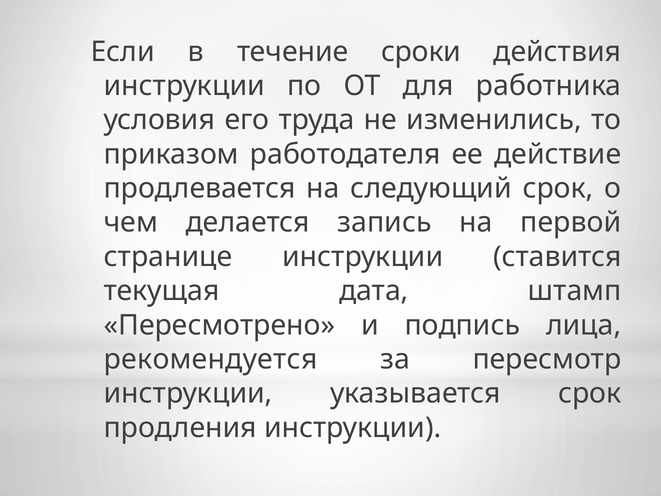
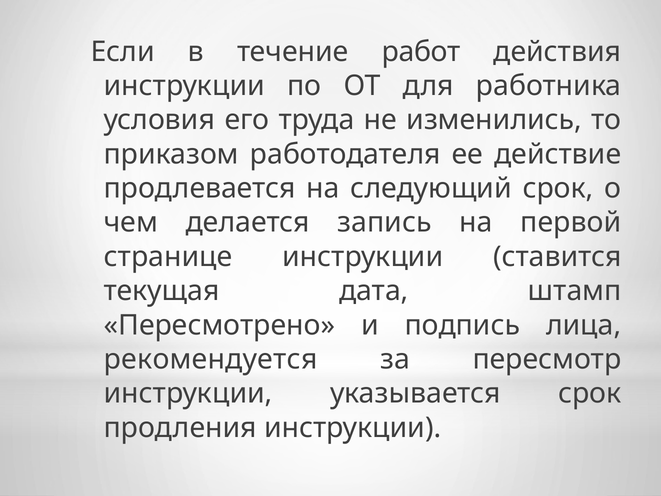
сроки: сроки -> работ (421, 52)
